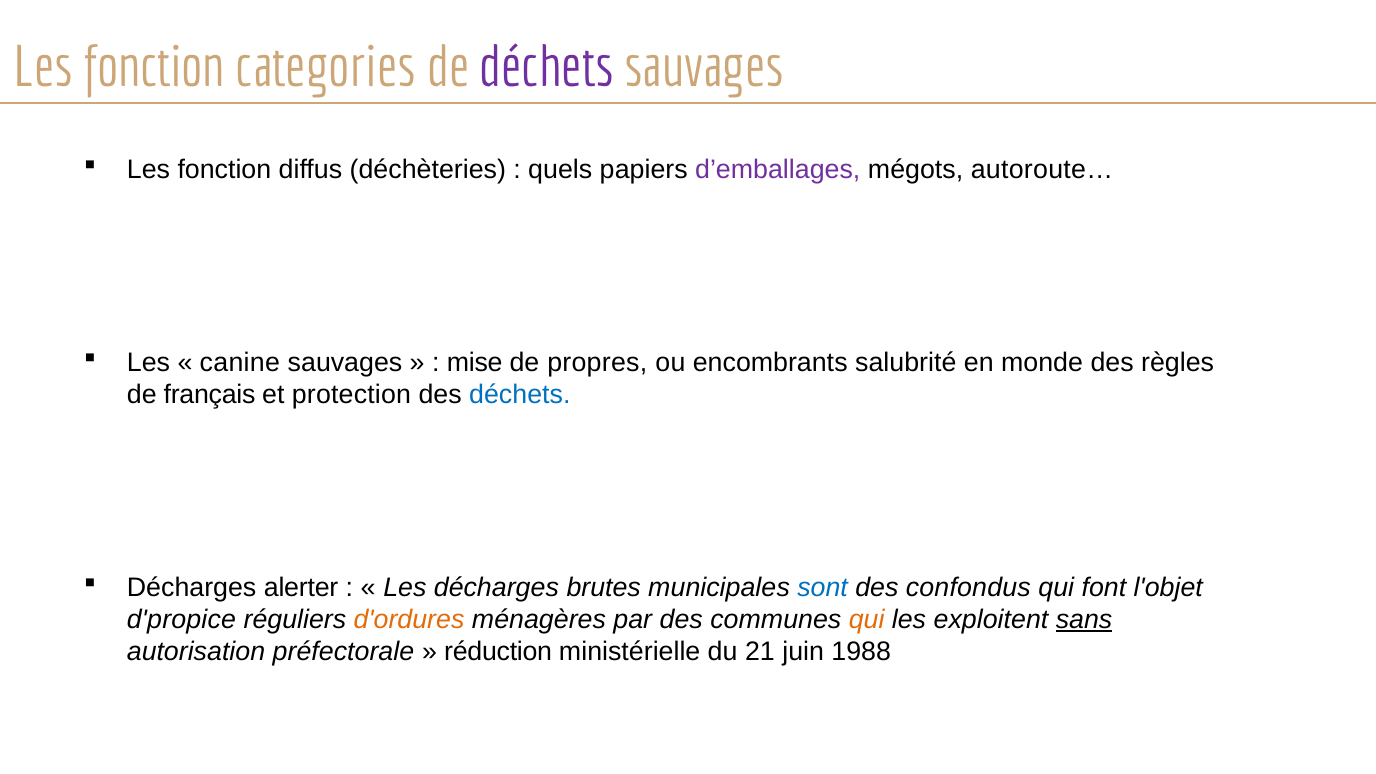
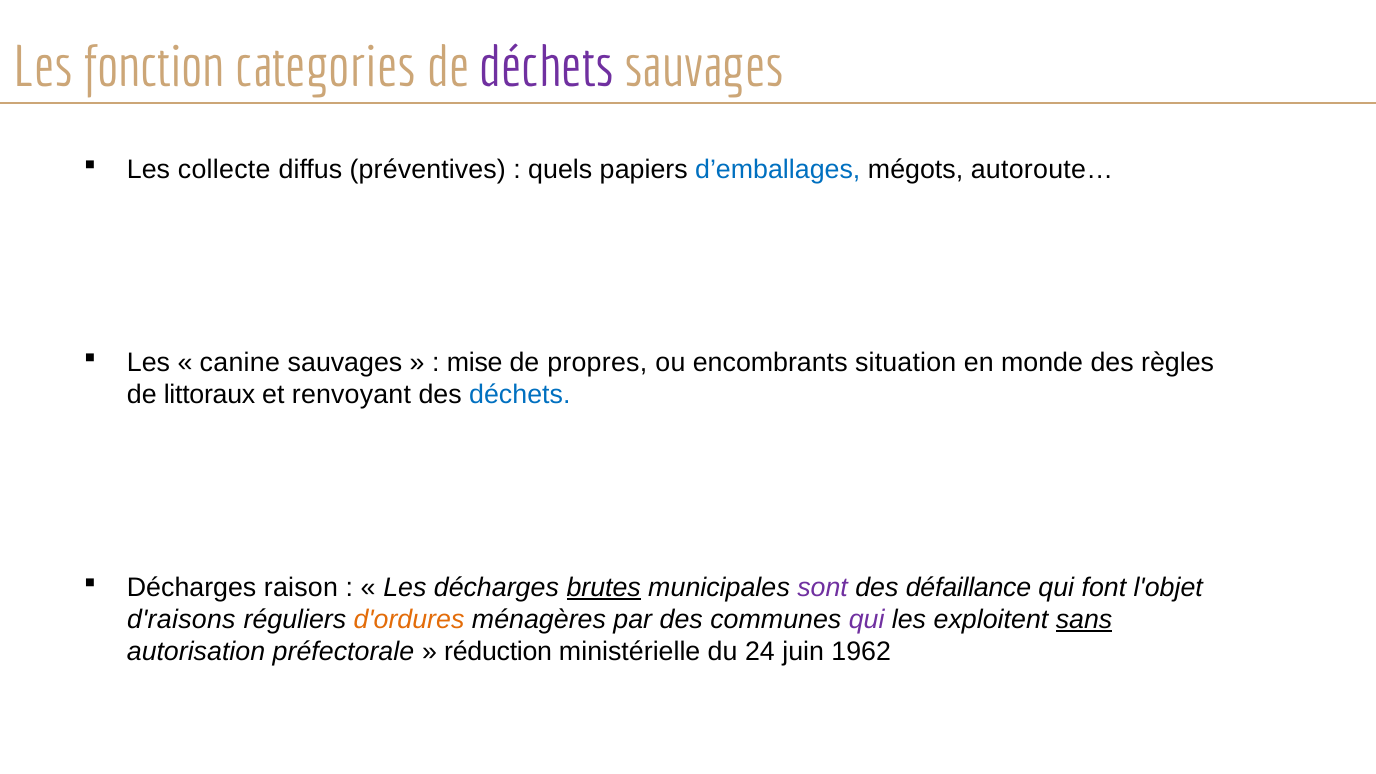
fonction: fonction -> collecte (224, 170)
déchèteries: déchèteries -> préventives (428, 170)
d’emballages colour: purple -> blue (778, 170)
salubrité: salubrité -> situation (906, 363)
français: français -> littoraux (210, 395)
protection: protection -> renvoyant (351, 395)
alerter: alerter -> raison (301, 588)
brutes underline: none -> present (604, 588)
sont colour: blue -> purple (823, 588)
confondus: confondus -> défaillance (969, 588)
d'propice: d'propice -> d'raisons (181, 620)
qui colour: orange -> purple (867, 620)
21: 21 -> 24 (760, 652)
1988: 1988 -> 1962 (861, 652)
